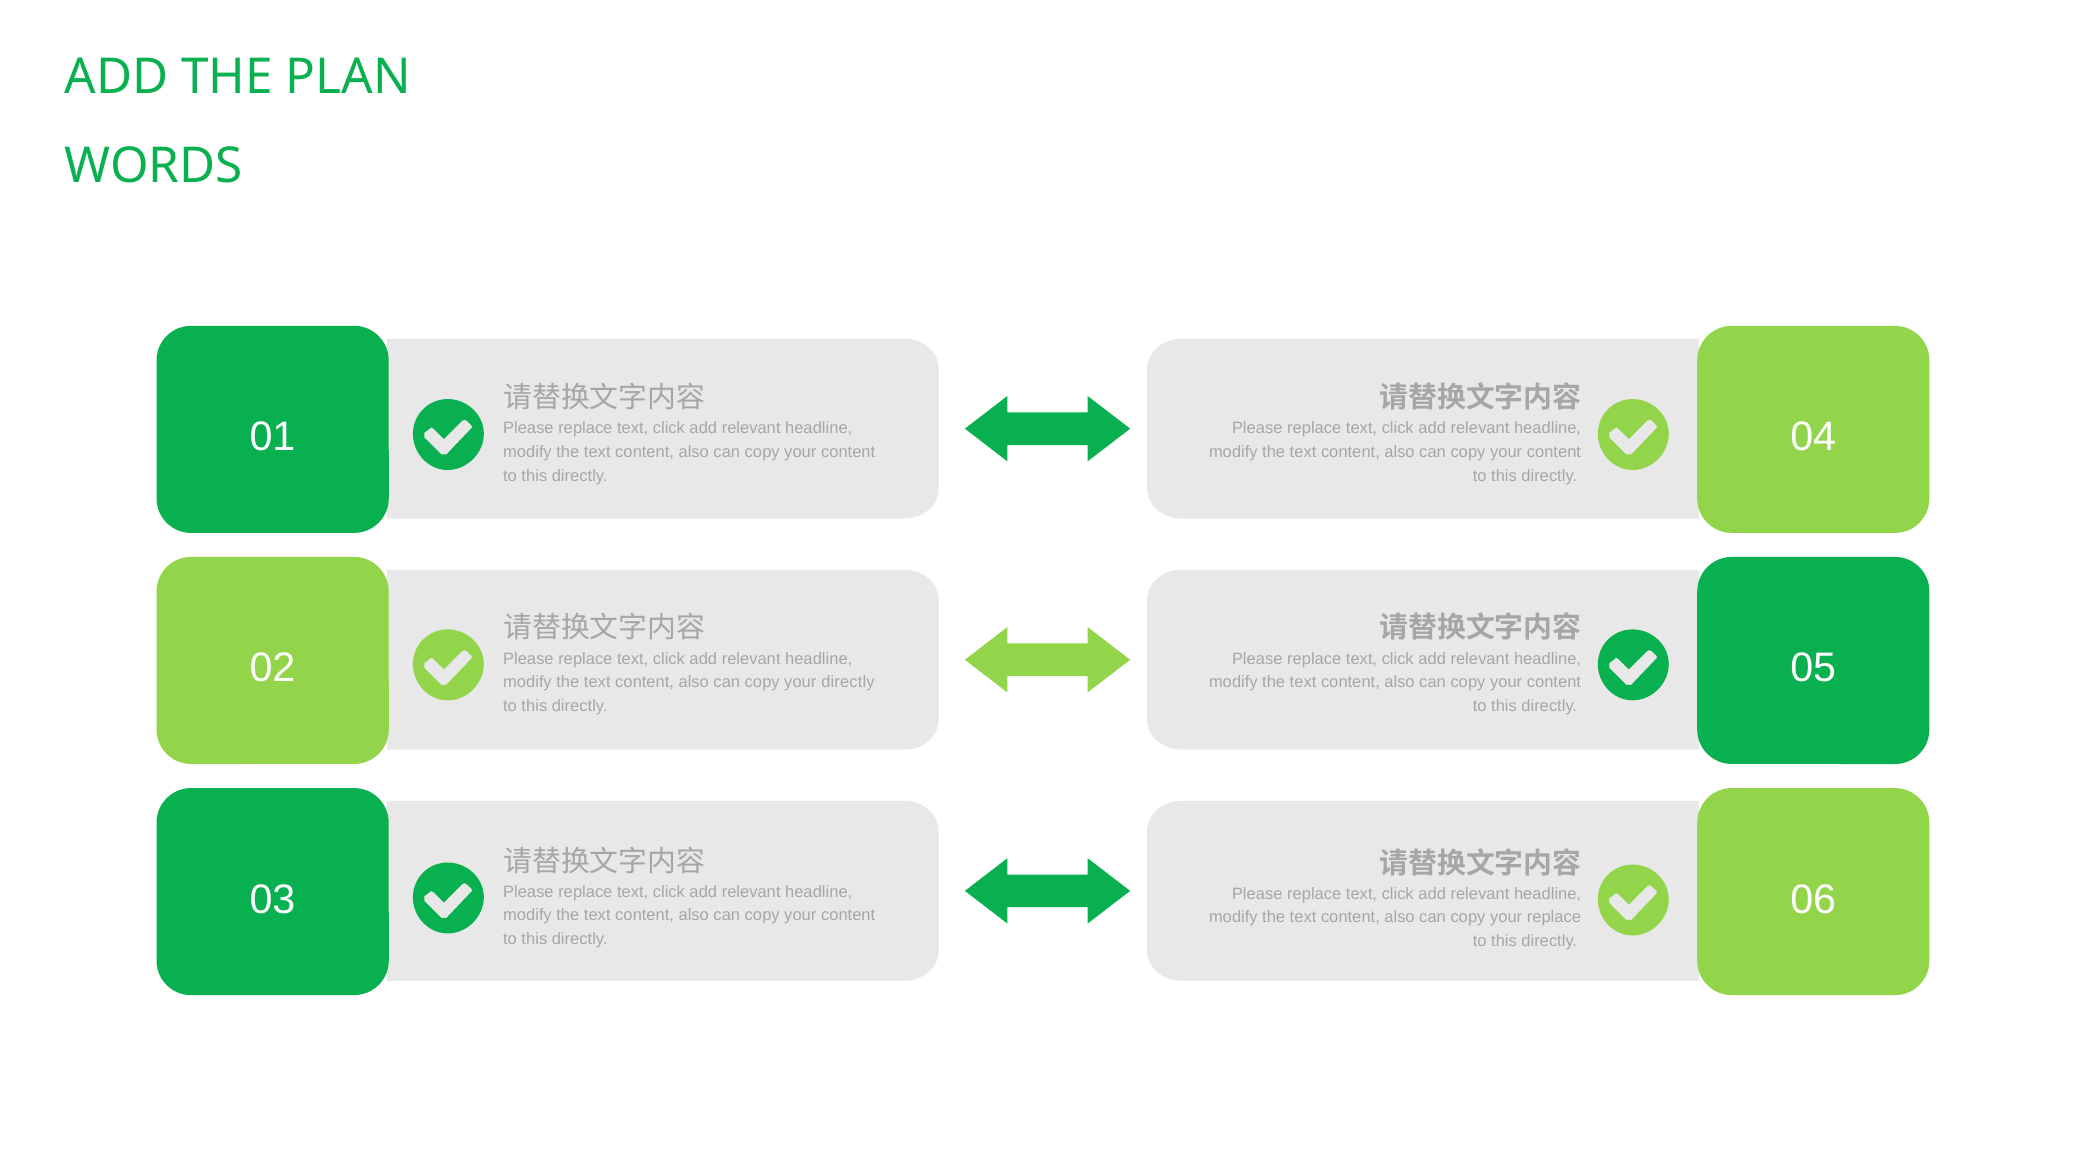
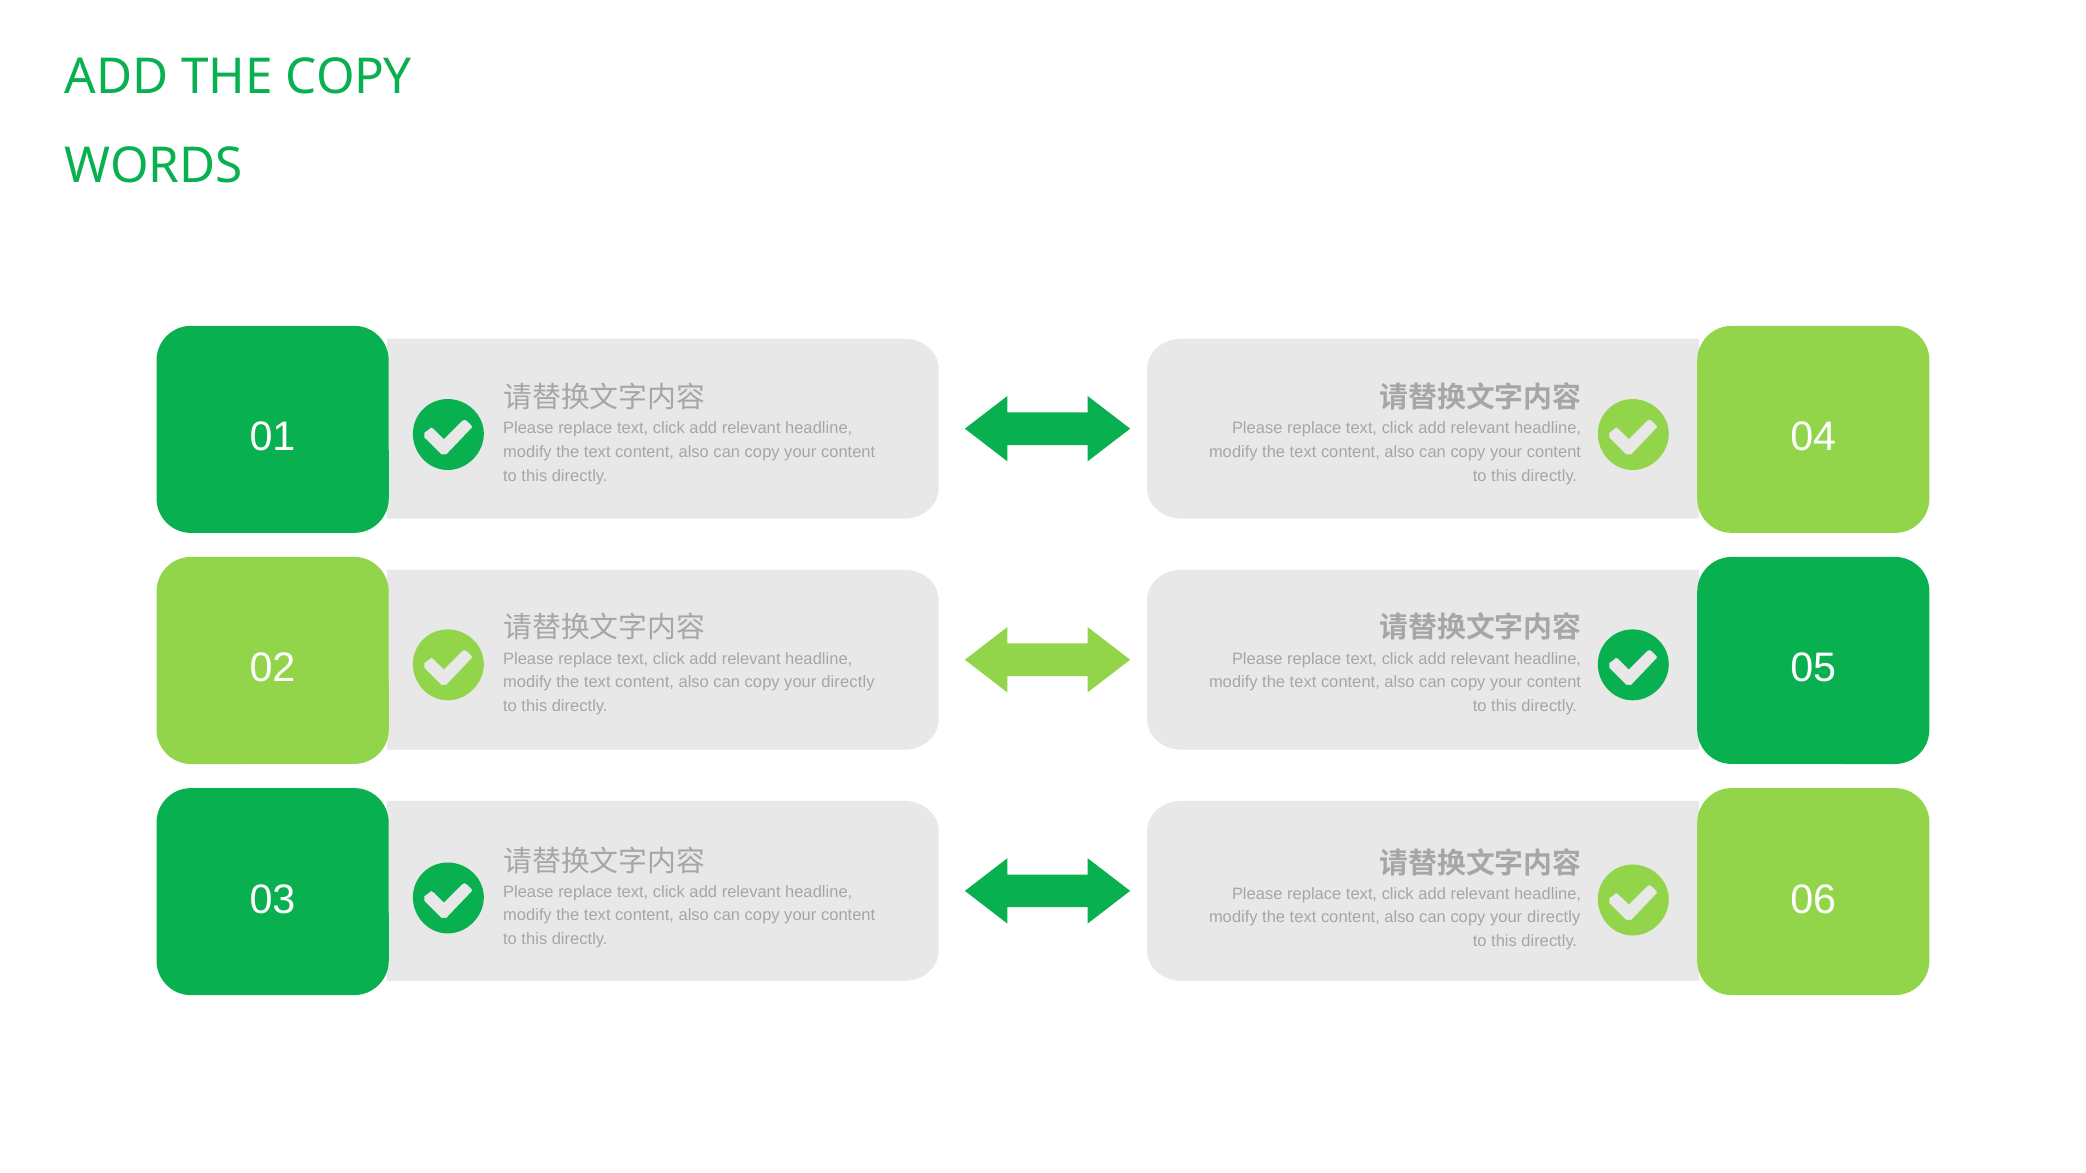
THE PLAN: PLAN -> COPY (349, 77)
replace: replace -> directly (1554, 918)
